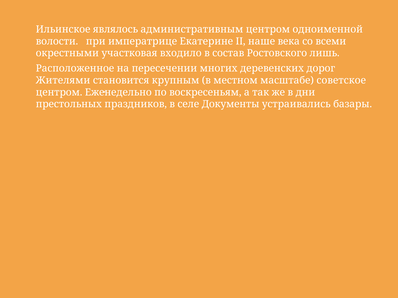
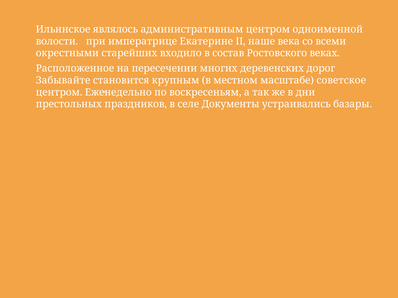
участковая: участковая -> старейших (129, 53)
лишь: лишь -> веках (325, 53)
Жителями: Жителями -> Забывайте (63, 80)
